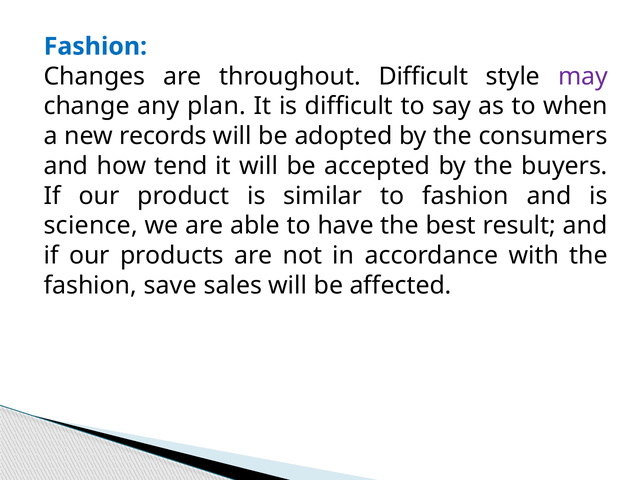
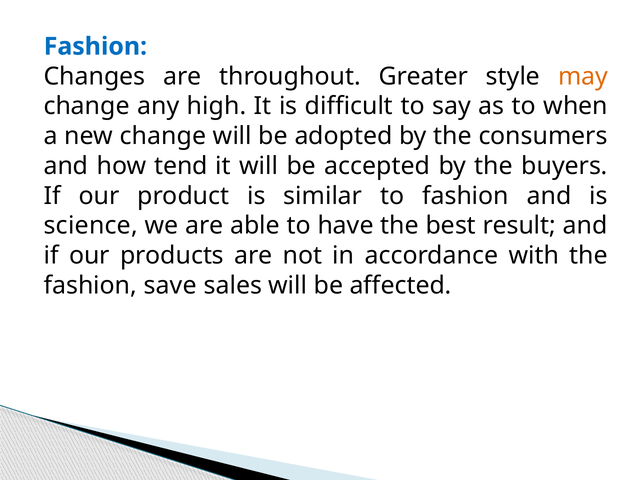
throughout Difficult: Difficult -> Greater (423, 76)
may colour: purple -> orange (583, 76)
plan: plan -> high (217, 106)
new records: records -> change (163, 136)
